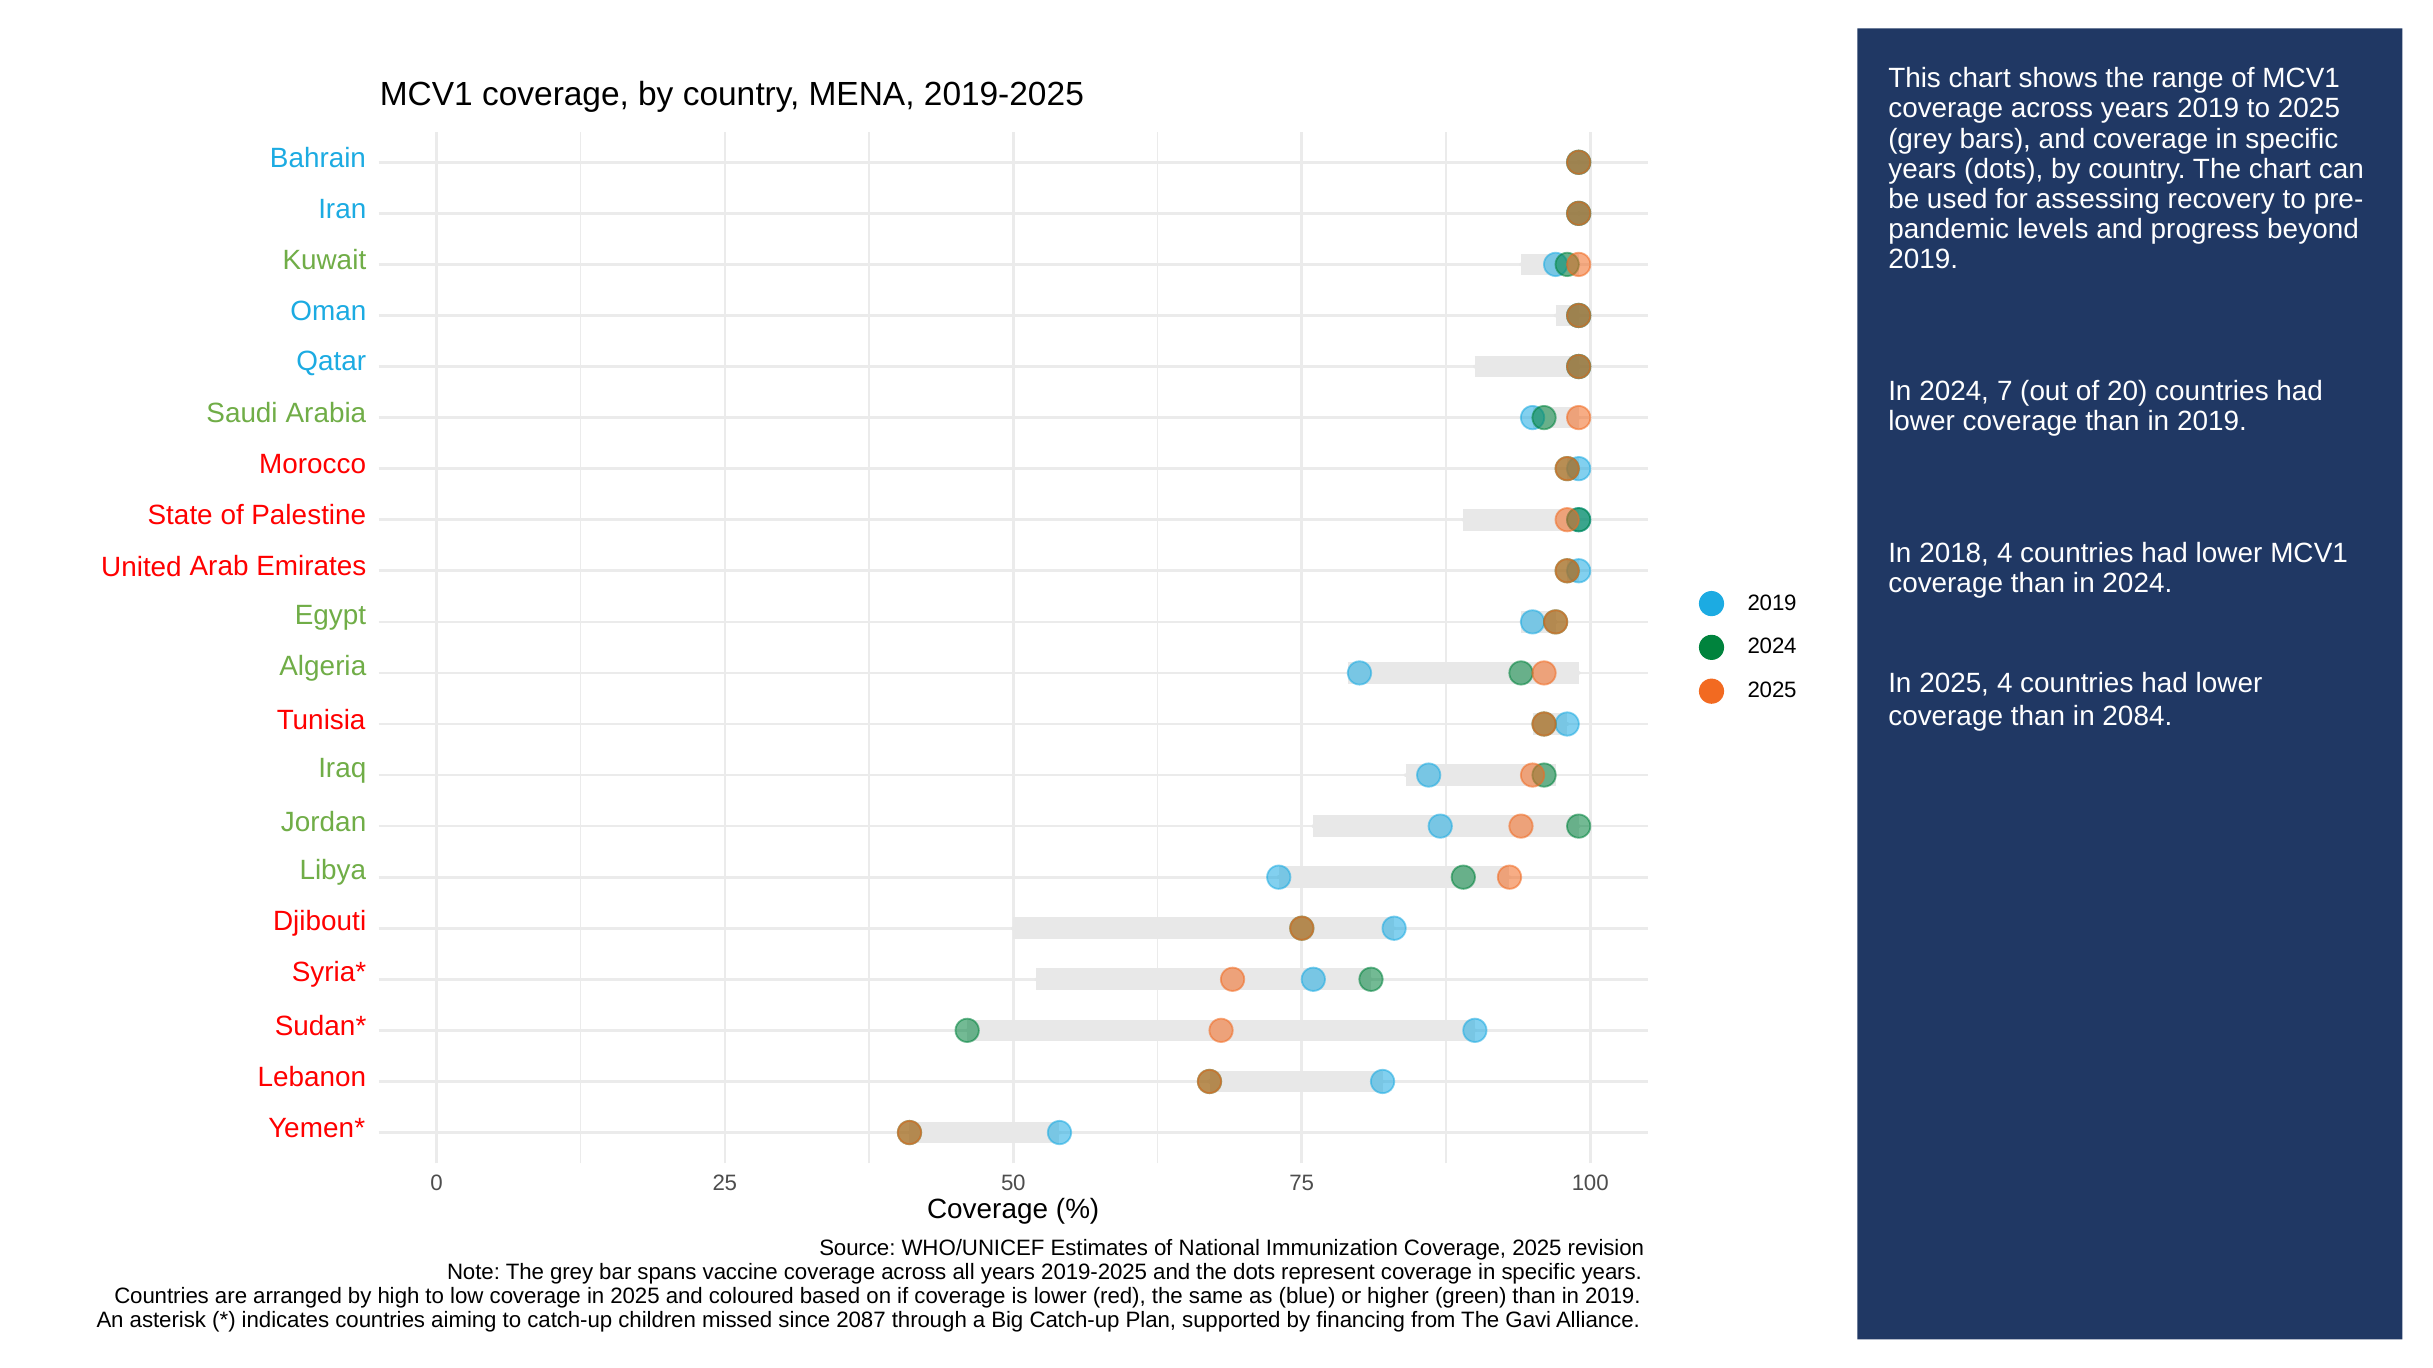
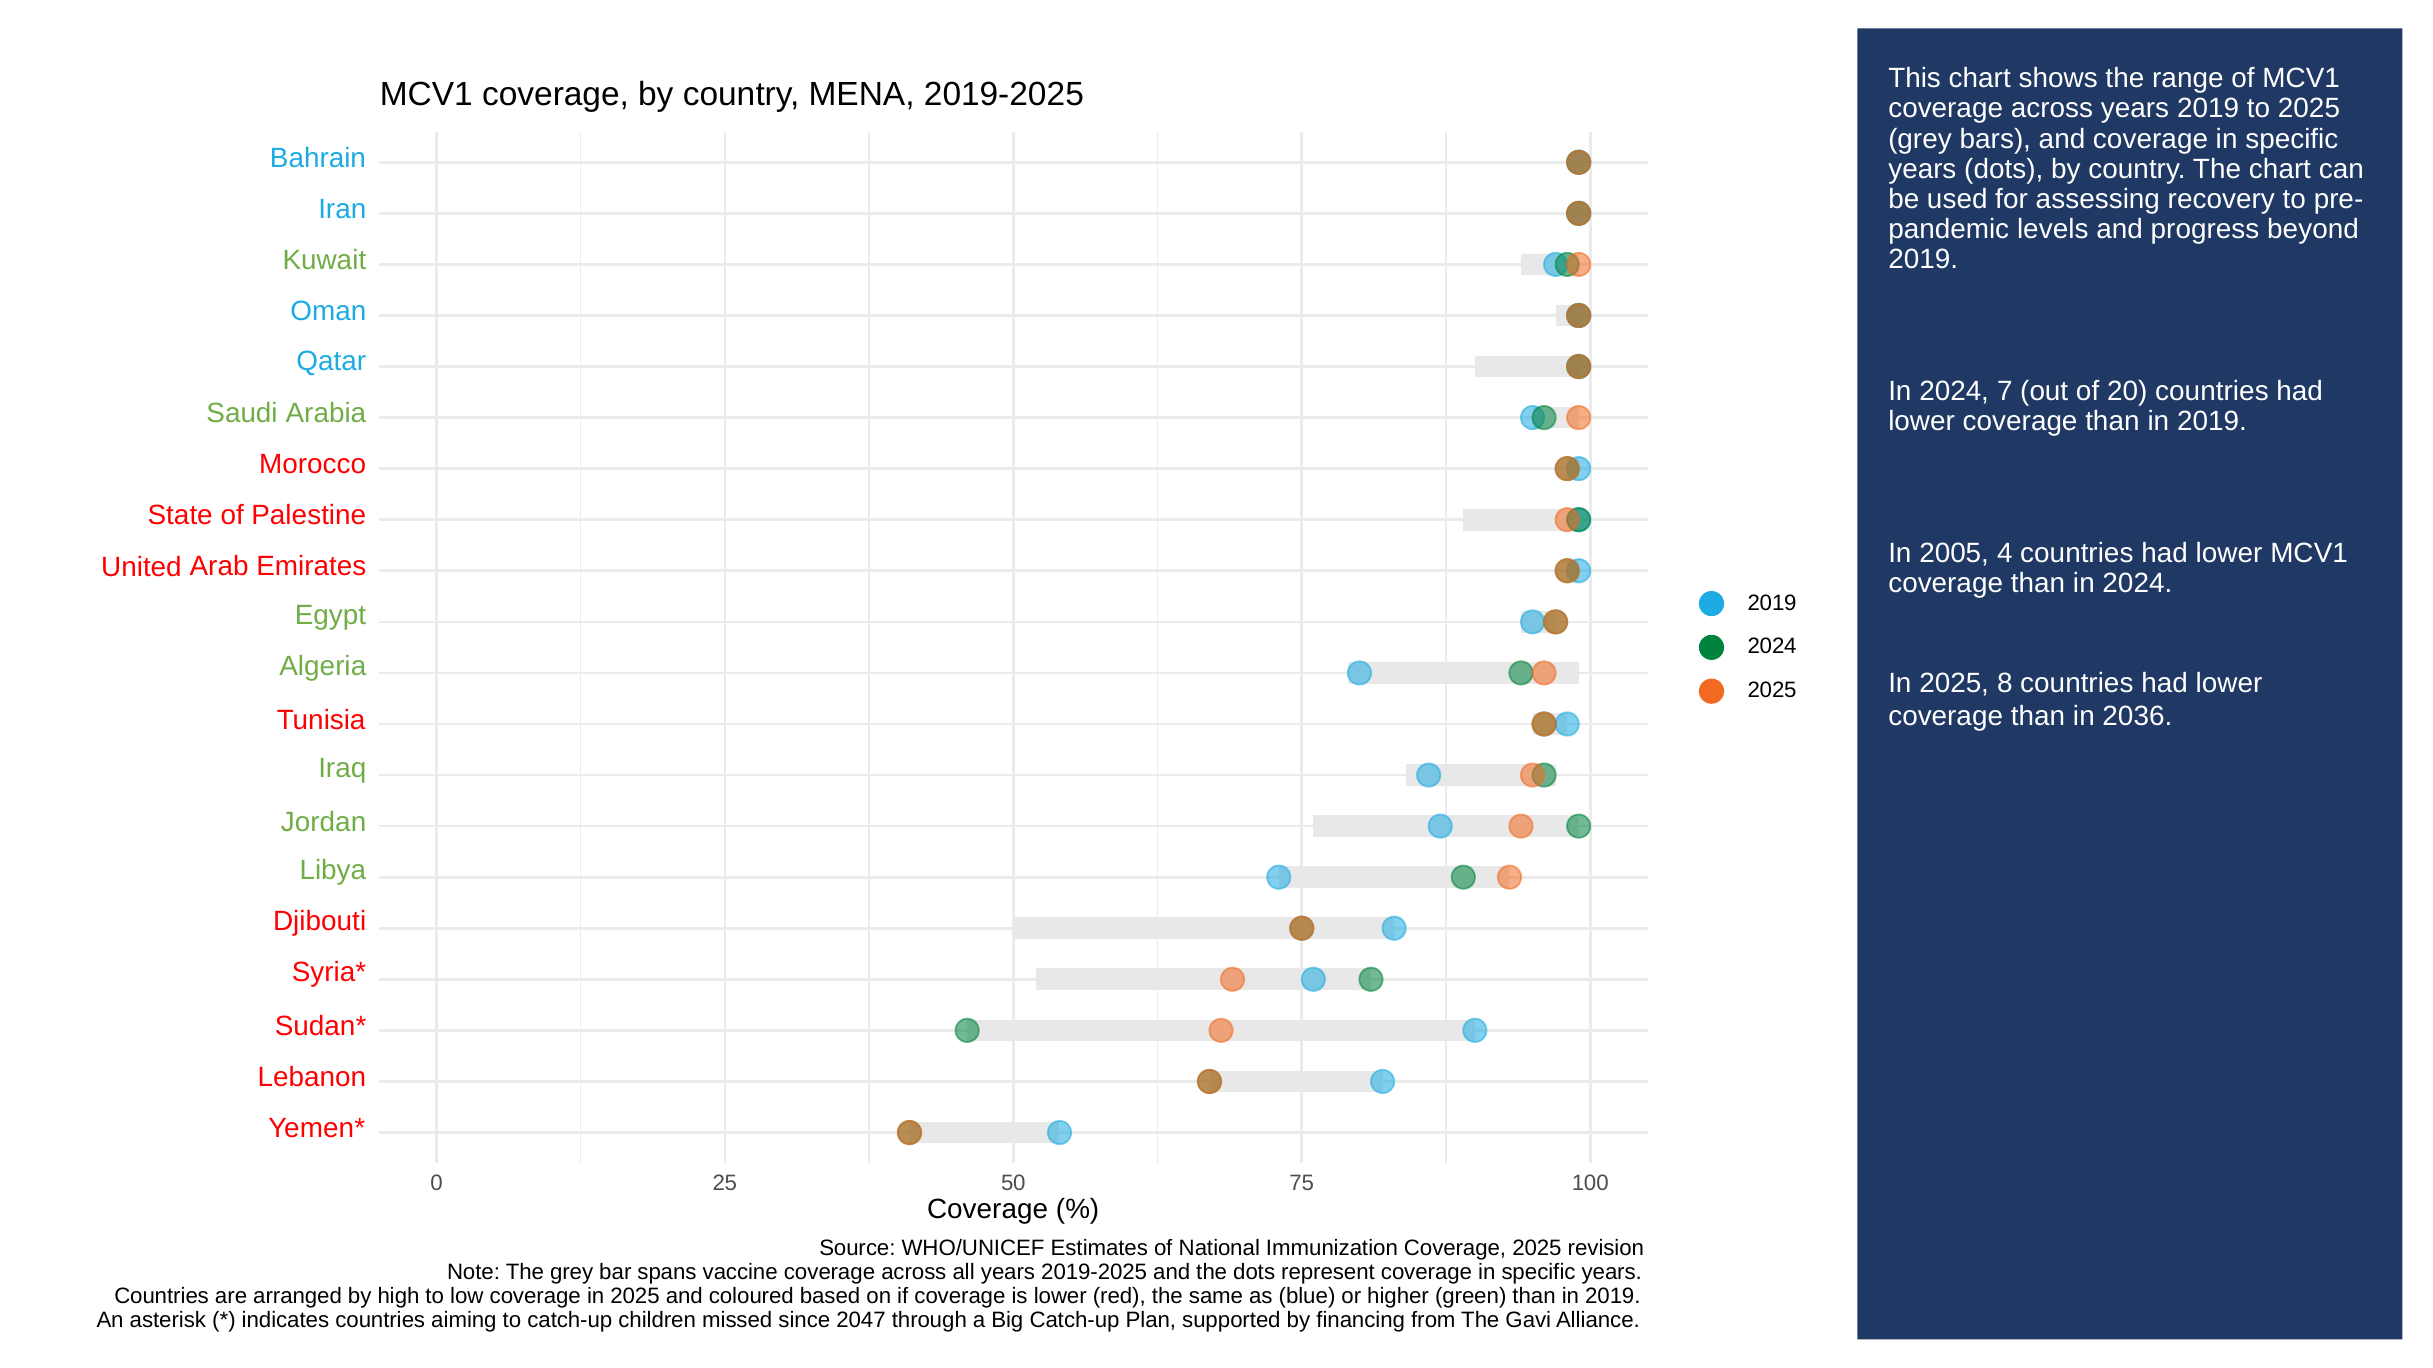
2018: 2018 -> 2005 (1954, 553)
2025 4: 4 -> 8 (2005, 683)
2084: 2084 -> 2036 (2137, 717)
2087: 2087 -> 2047 (861, 1321)
